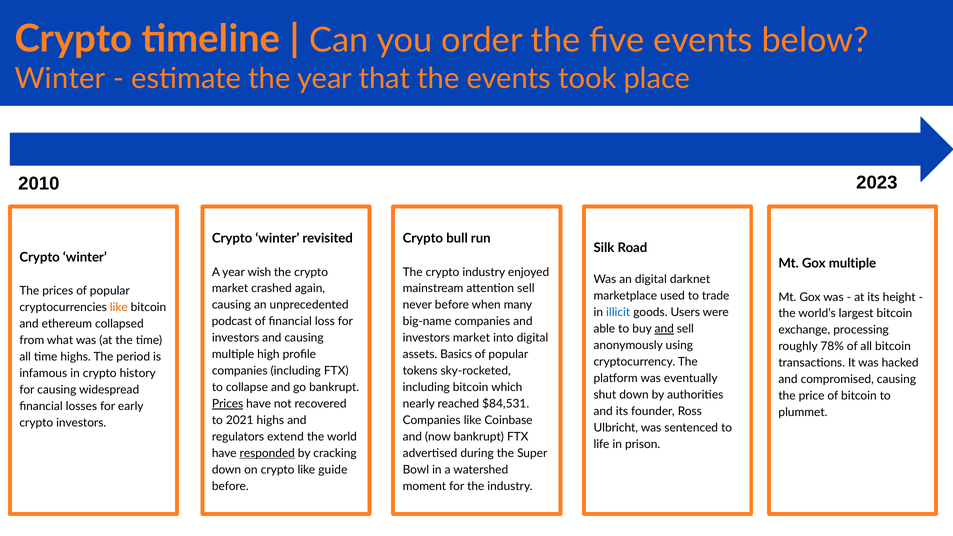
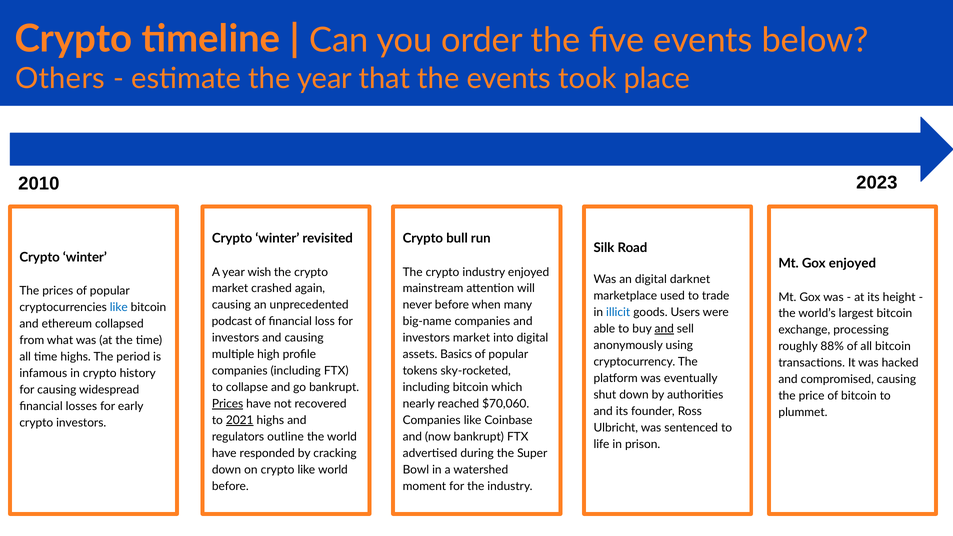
Winter: Winter -> Others (60, 79)
Gox multiple: multiple -> enjoyed (852, 263)
attention sell: sell -> will (526, 289)
like colour: orange -> blue (119, 308)
78%: 78% -> 88% (832, 347)
$84,531: $84,531 -> $70,060 (506, 404)
2021 underline: none -> present (240, 420)
extend: extend -> outline (286, 437)
responded underline: present -> none (267, 453)
like guide: guide -> world (333, 470)
